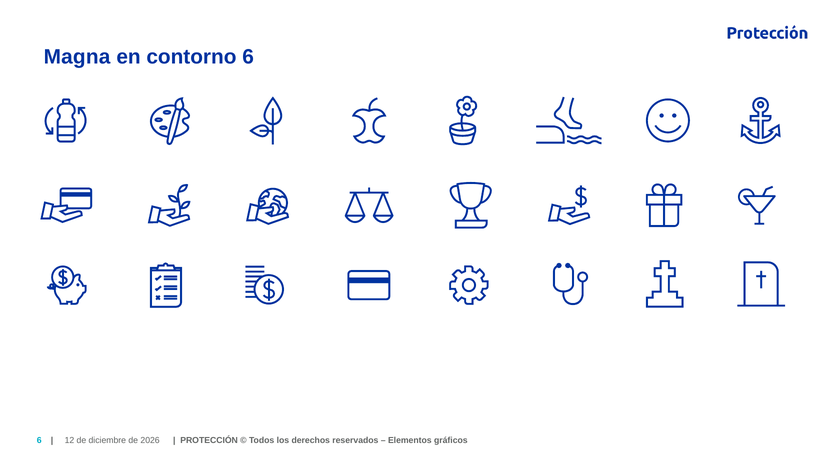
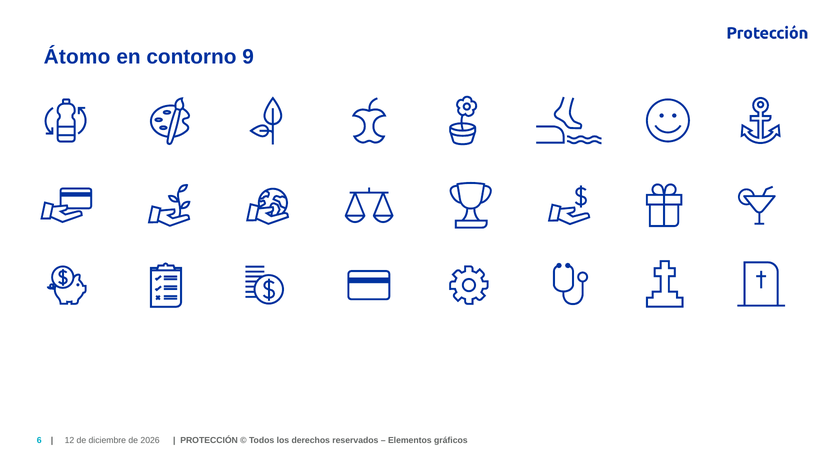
Magna: Magna -> Átomo (77, 57)
contorno 6: 6 -> 9 (248, 57)
